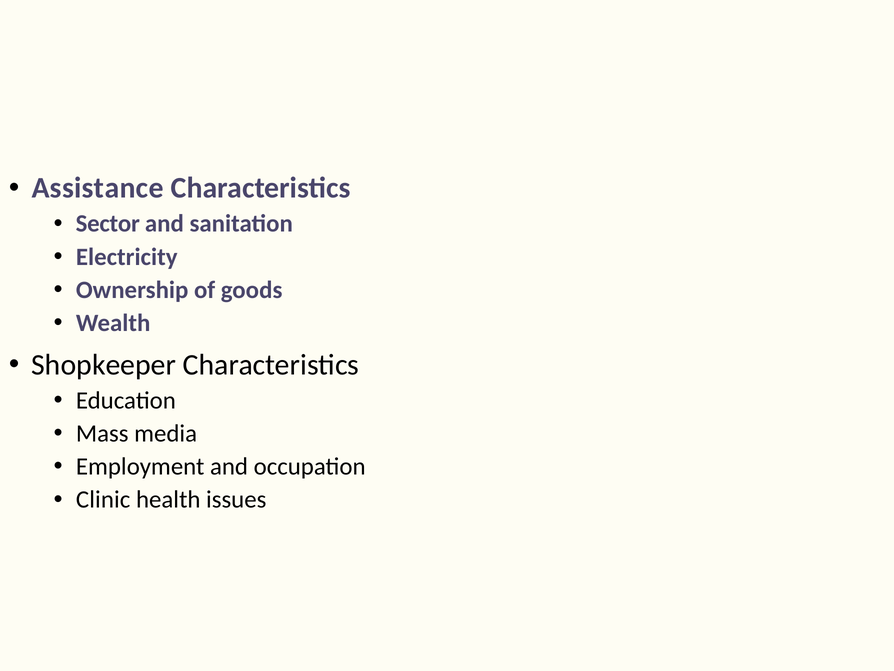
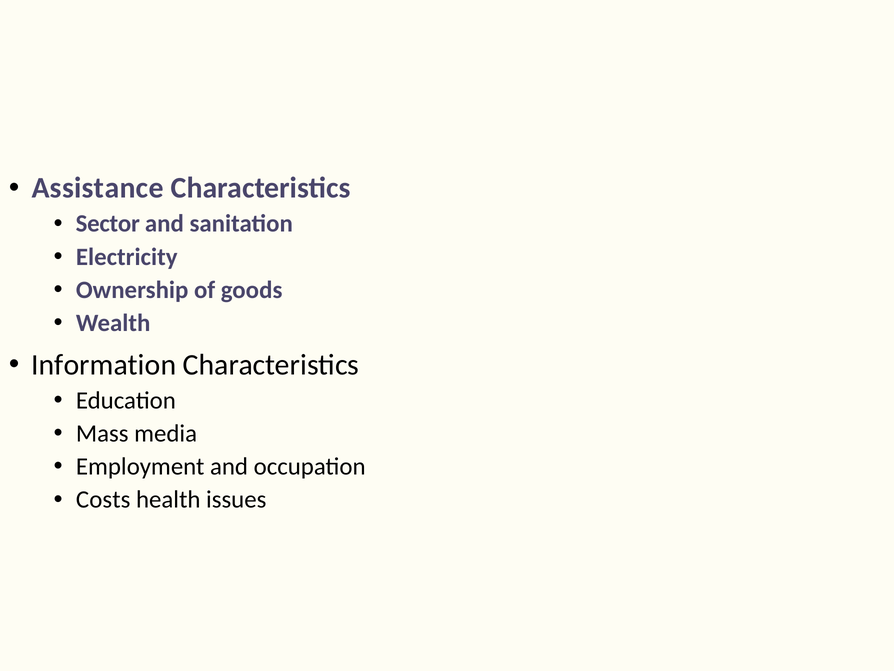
Shopkeeper: Shopkeeper -> Information (104, 365)
Clinic: Clinic -> Costs (103, 499)
